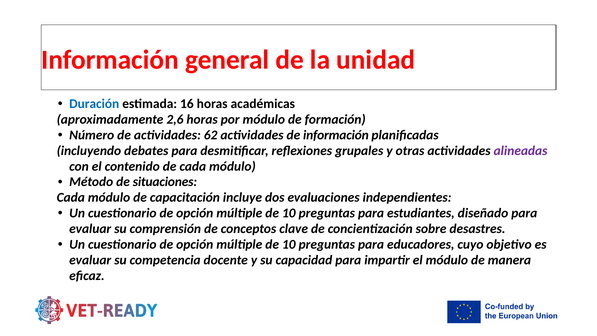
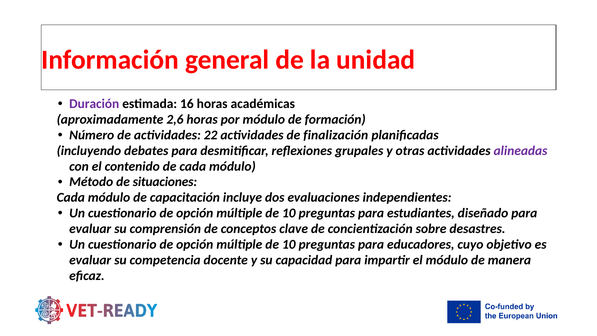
Duración colour: blue -> purple (94, 104)
62: 62 -> 22 (211, 135)
de información: información -> finalización (336, 135)
